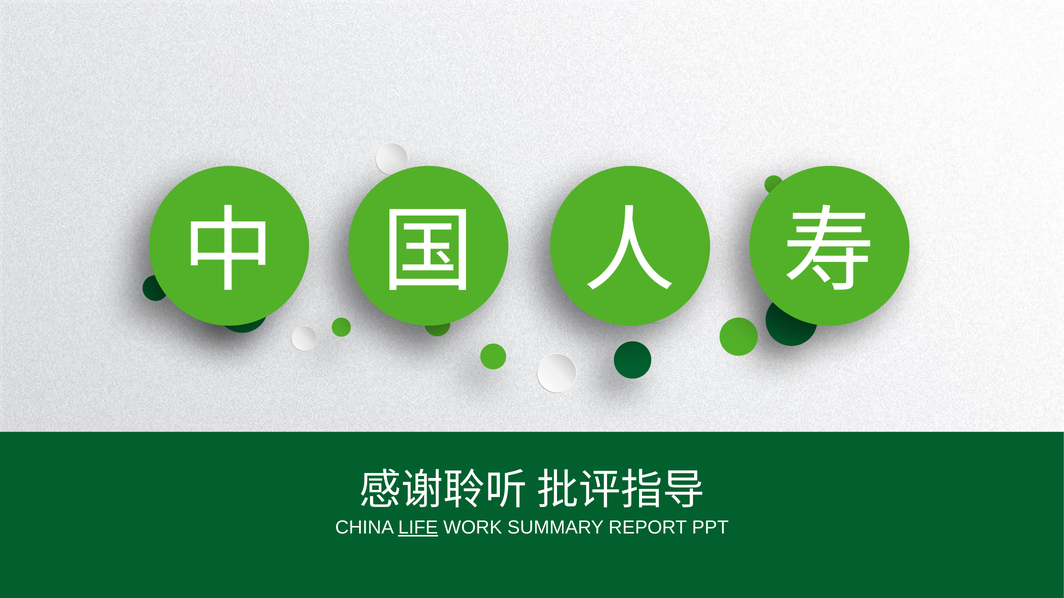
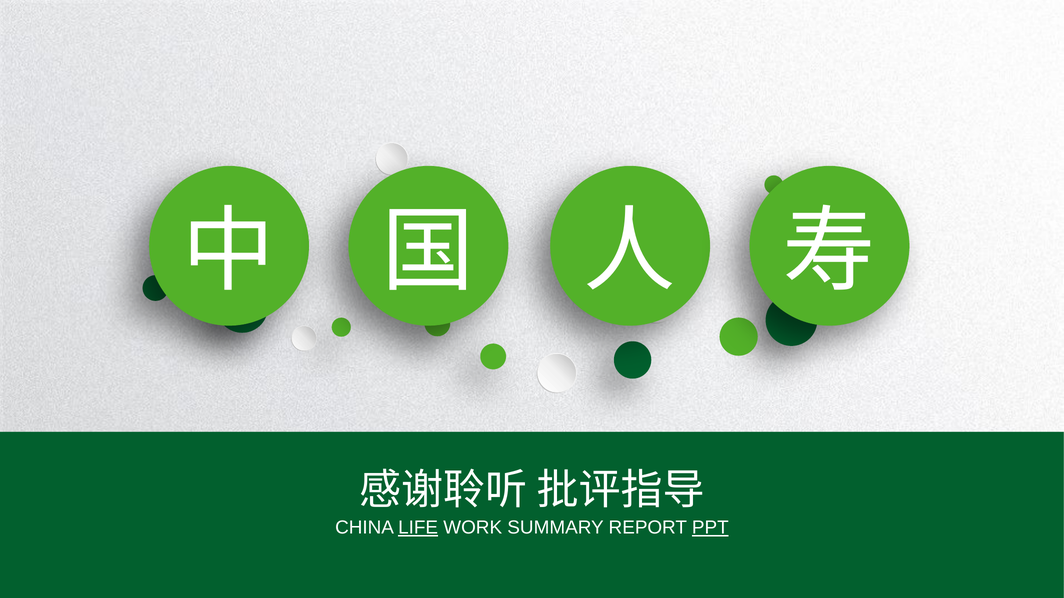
PPT underline: none -> present (710, 528)
